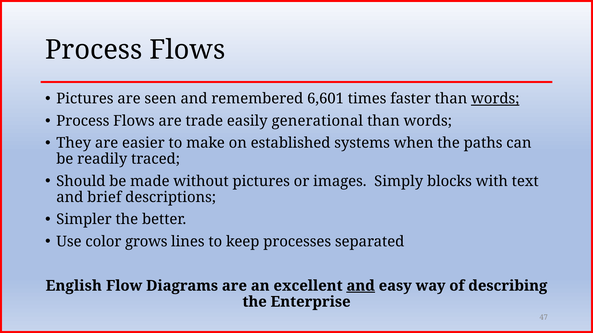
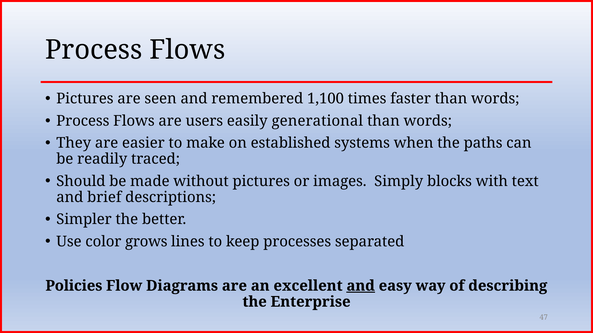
6,601: 6,601 -> 1,100 (326, 99)
words underline: present -> none (495, 99)
trade: trade -> users (204, 121)
English: English -> Policies (74, 286)
